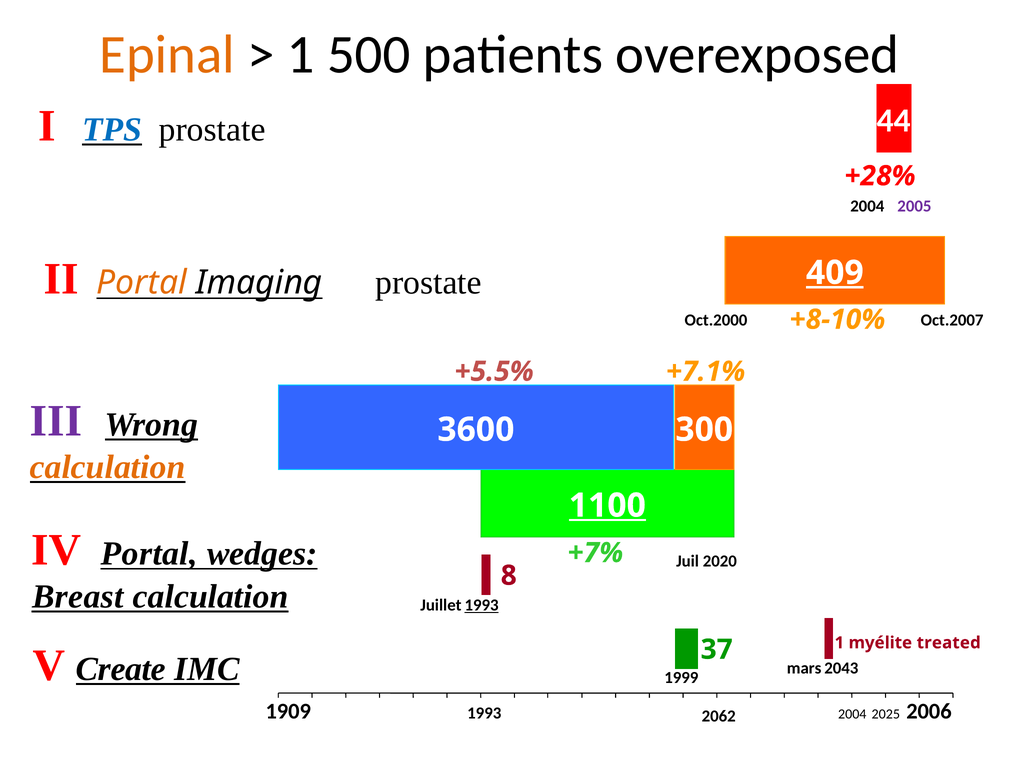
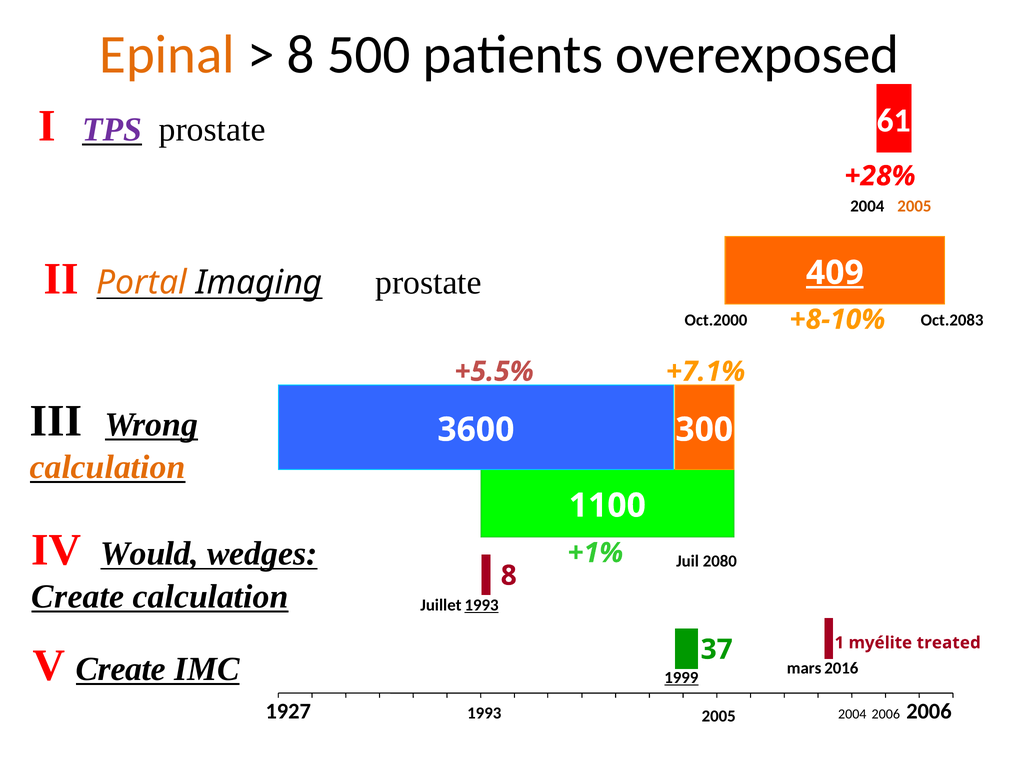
1: 1 -> 8 (301, 55)
TPS colour: blue -> purple (112, 130)
44: 44 -> 61 (894, 121)
2005 colour: purple -> orange (914, 206)
Oct.2007: Oct.2007 -> Oct.2083 (952, 320)
III colour: purple -> black (56, 421)
1100 underline: present -> none (607, 506)
IV Portal: Portal -> Would (150, 554)
+7%: +7% -> +1% (595, 553)
2020: 2020 -> 2080 (720, 561)
Breast: Breast -> Create (78, 597)
2043: 2043 -> 2016 (841, 668)
1999 underline: none -> present (681, 678)
1909: 1909 -> 1927 (288, 712)
1993 2062: 2062 -> 2005 (719, 716)
2025: 2025 -> 2006 (886, 714)
